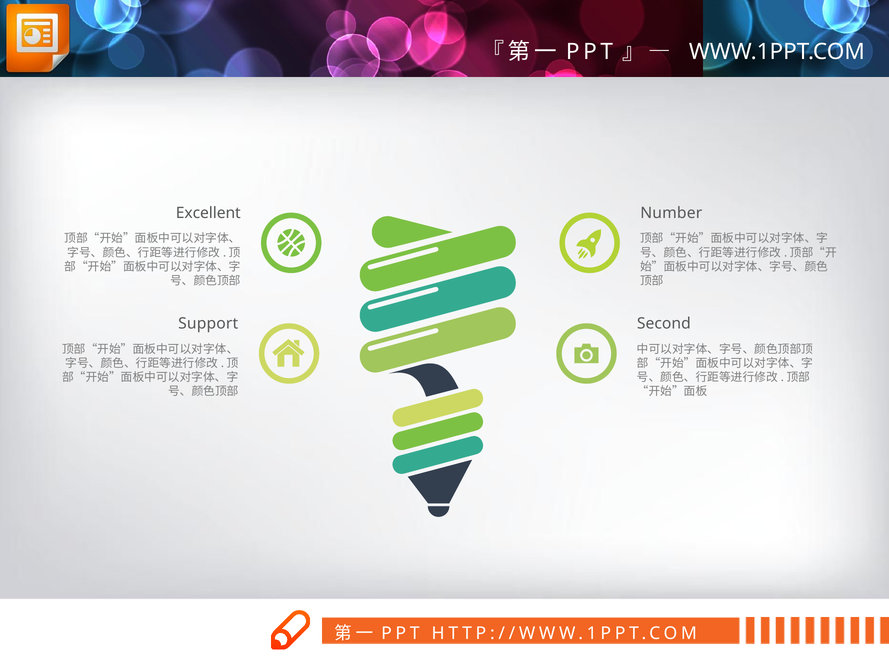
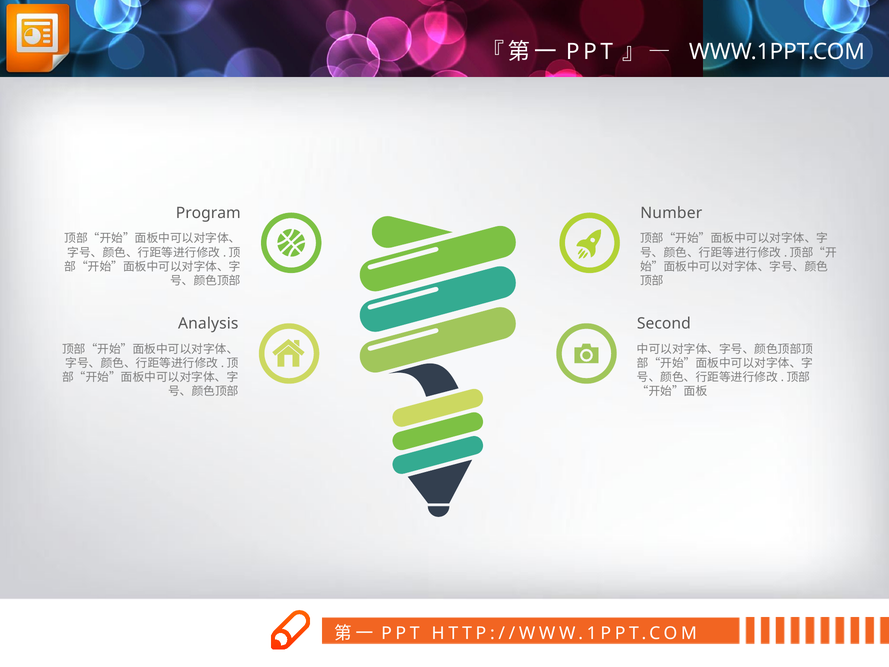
Excellent: Excellent -> Program (208, 213)
Support: Support -> Analysis (208, 323)
